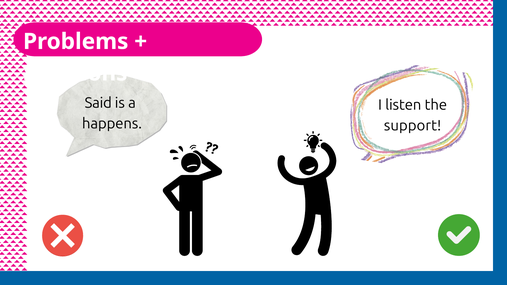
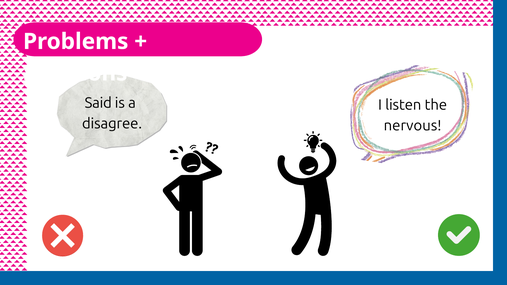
happens: happens -> disagree (112, 124)
support: support -> nervous (413, 126)
